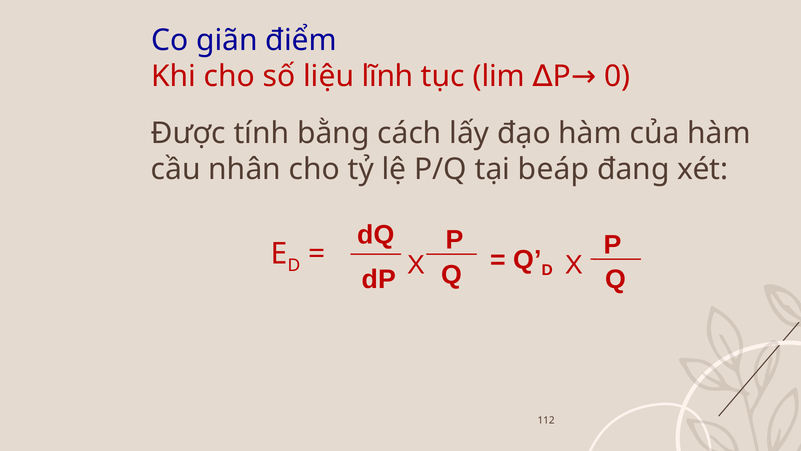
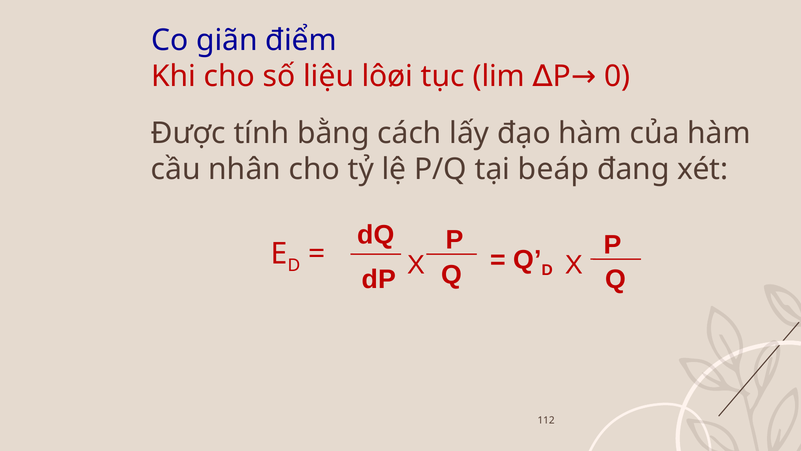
lĩnh: lĩnh -> lôøi (388, 76)
